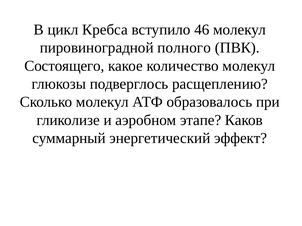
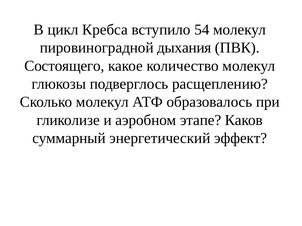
46: 46 -> 54 (202, 30)
полного: полного -> дыхания (184, 48)
